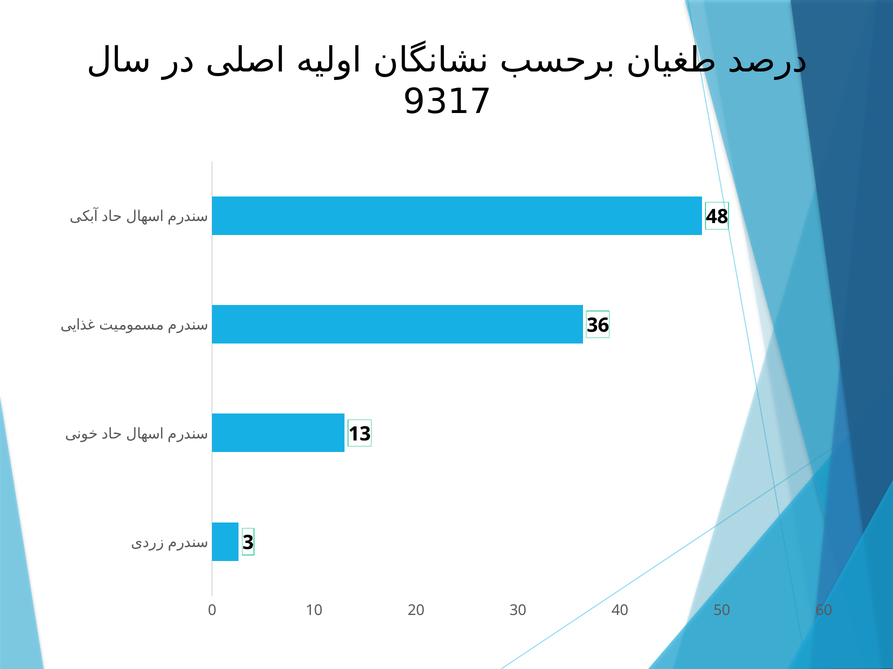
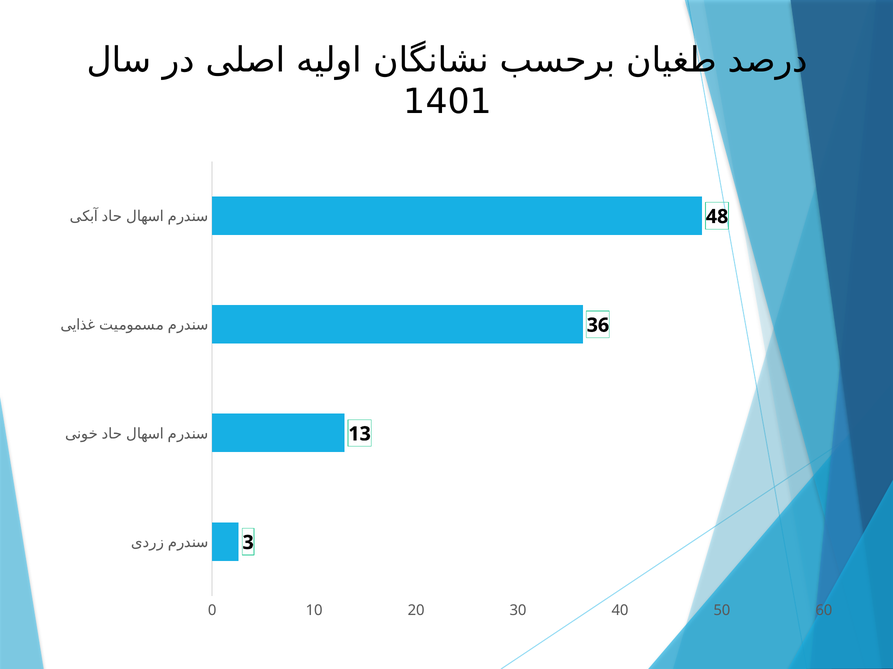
9317: 9317 -> 1401 (448, 102)
